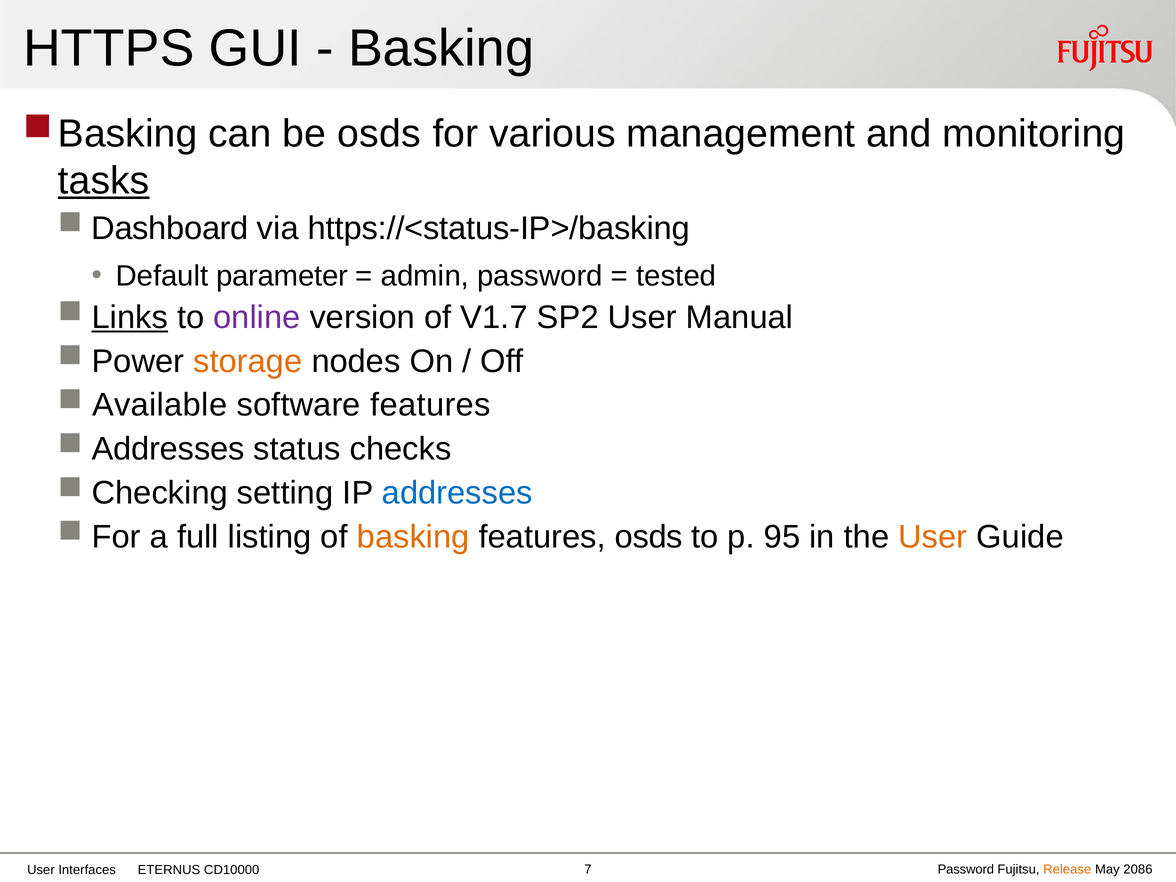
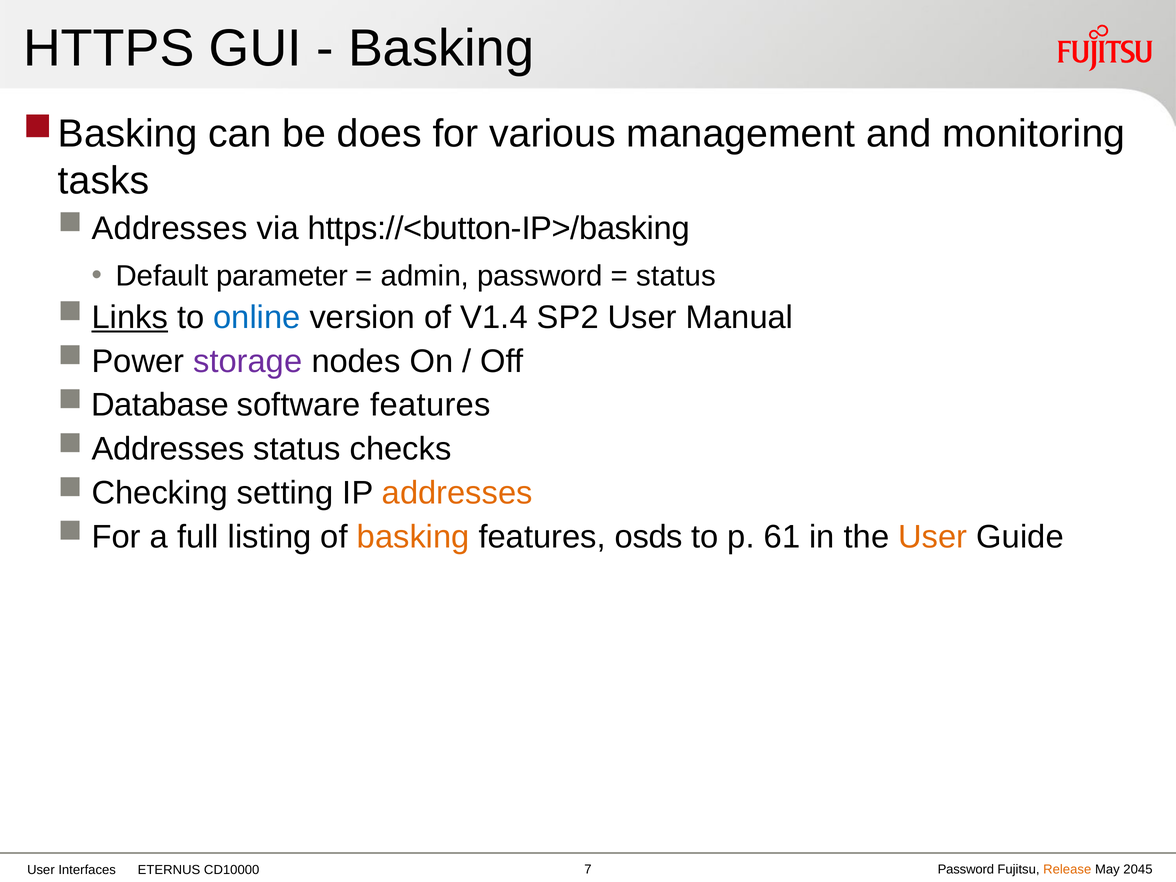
be osds: osds -> does (379, 134)
tasks underline: present -> none (104, 181)
Dashboard: Dashboard -> Addresses (170, 228)
https://<status-IP>/basking: https://<status-IP>/basking -> https://<button-IP>/basking (499, 228)
tested: tested -> status (676, 276)
online colour: purple -> blue (257, 317)
V1.7: V1.7 -> V1.4 (494, 317)
storage colour: orange -> purple (248, 361)
Available: Available -> Database (160, 405)
addresses colour: blue -> orange (457, 493)
95: 95 -> 61 (782, 537)
2086: 2086 -> 2045 (1138, 869)
